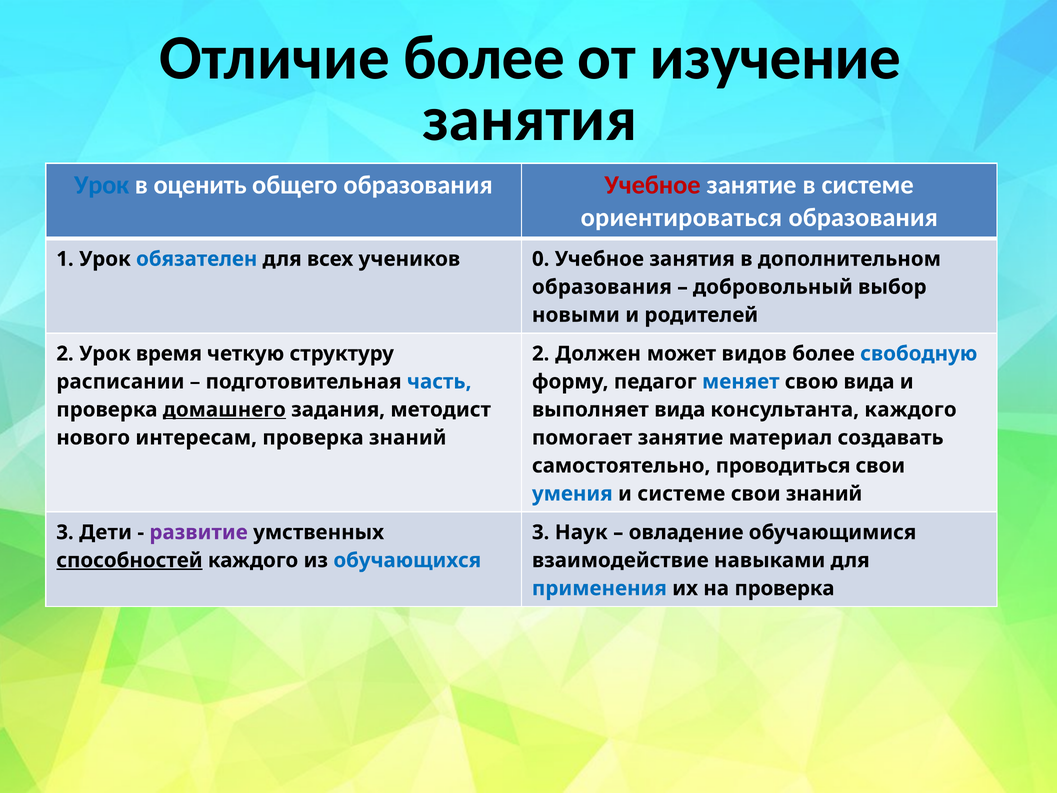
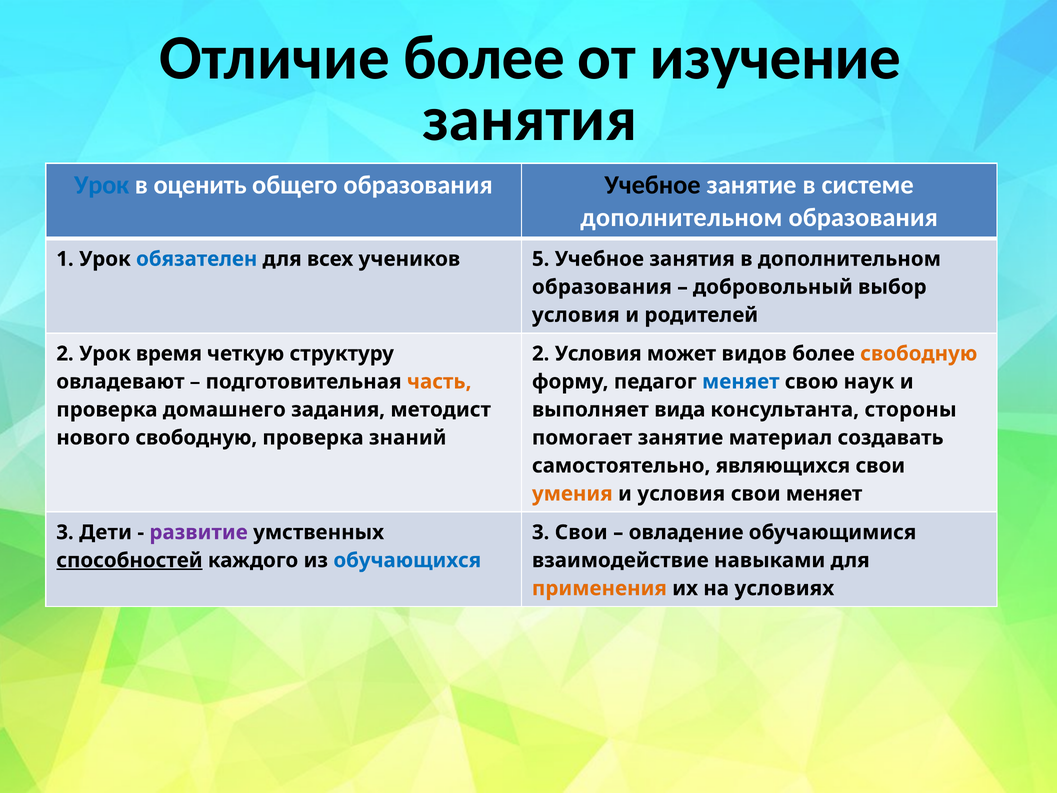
Учебное colour: red -> black (652, 185)
ориентироваться: ориентироваться -> дополнительном (681, 217)
0: 0 -> 5 (541, 259)
новыми: новыми -> условия (576, 315)
2 Должен: Должен -> Условия (598, 354)
свободную colour: blue -> orange (919, 354)
расписании: расписании -> овладевают (120, 382)
часть colour: blue -> orange (439, 382)
свою вида: вида -> наук (869, 382)
домашнего underline: present -> none (224, 410)
консультанта каждого: каждого -> стороны (911, 410)
нового интересам: интересам -> свободную (196, 438)
проводиться: проводиться -> являющихся (783, 466)
умения colour: blue -> orange (572, 494)
и системе: системе -> условия (681, 494)
свои знаний: знаний -> меняет (824, 494)
3 Наук: Наук -> Свои (581, 532)
применения colour: blue -> orange (599, 588)
на проверка: проверка -> условиях (784, 588)
